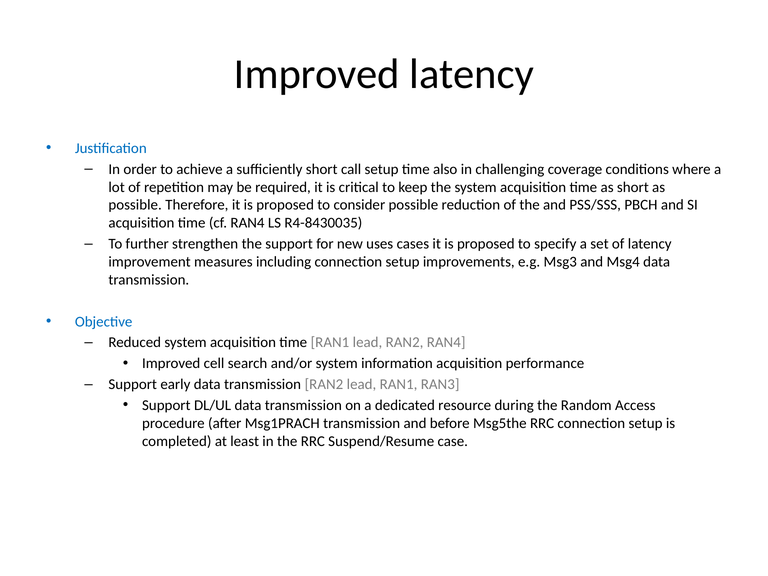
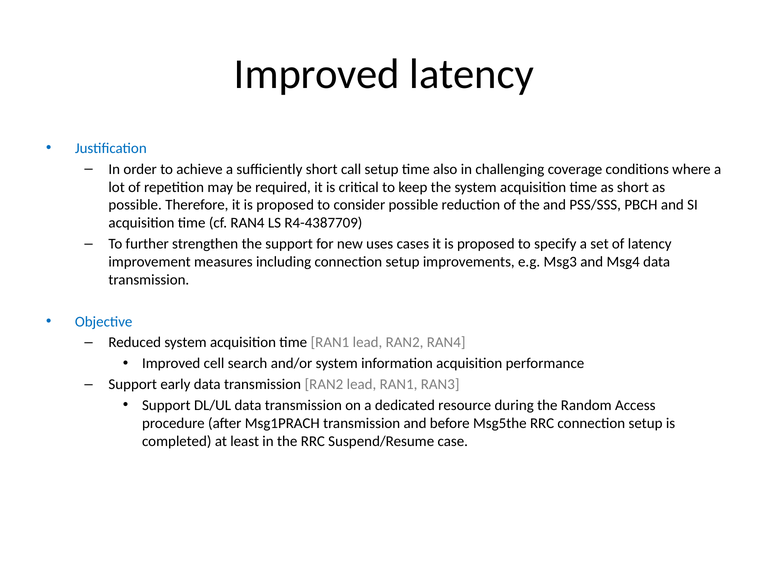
R4-8430035: R4-8430035 -> R4-4387709 (323, 223)
